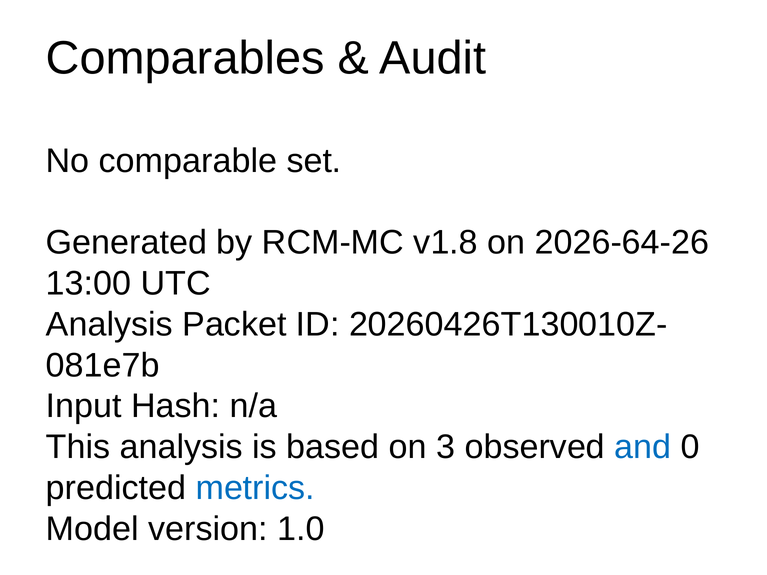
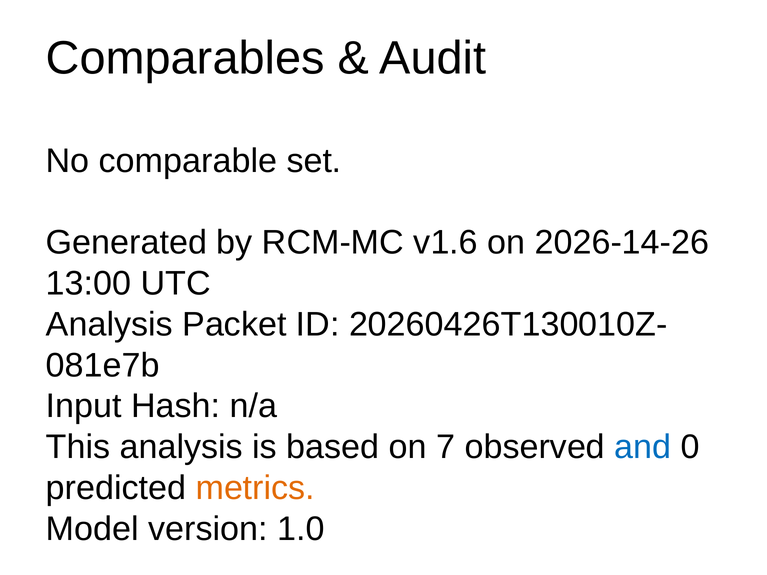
v1.8: v1.8 -> v1.6 (446, 243)
2026-64-26: 2026-64-26 -> 2026-14-26 (622, 243)
3: 3 -> 7 (446, 447)
metrics colour: blue -> orange (255, 488)
